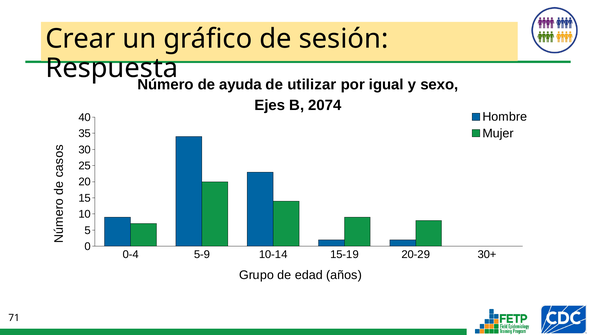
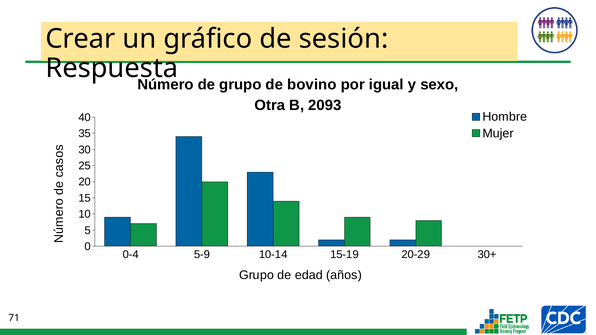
de ayuda: ayuda -> grupo (240, 85)
utilizar: utilizar -> bovino (312, 85)
Ejes: Ejes -> Otra (270, 105)
2074: 2074 -> 2093 (325, 105)
